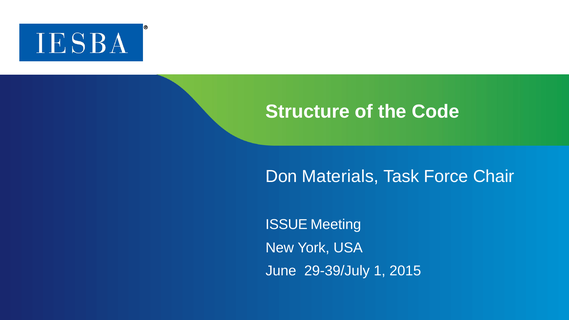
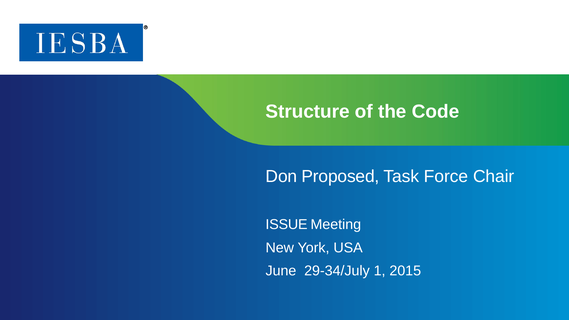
Materials: Materials -> Proposed (340, 176)
29-39/July: 29-39/July -> 29-34/July (337, 271)
